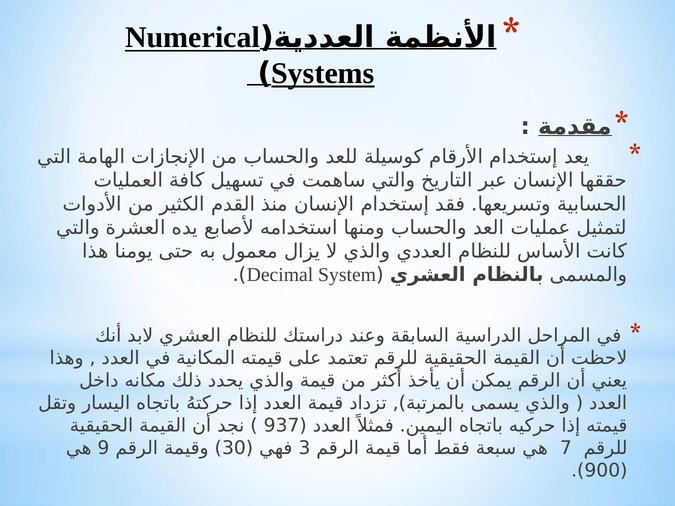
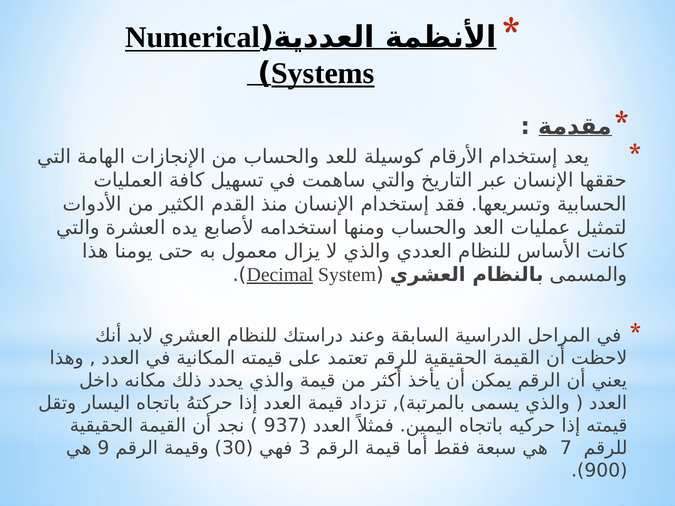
Decimal underline: none -> present (280, 275)
